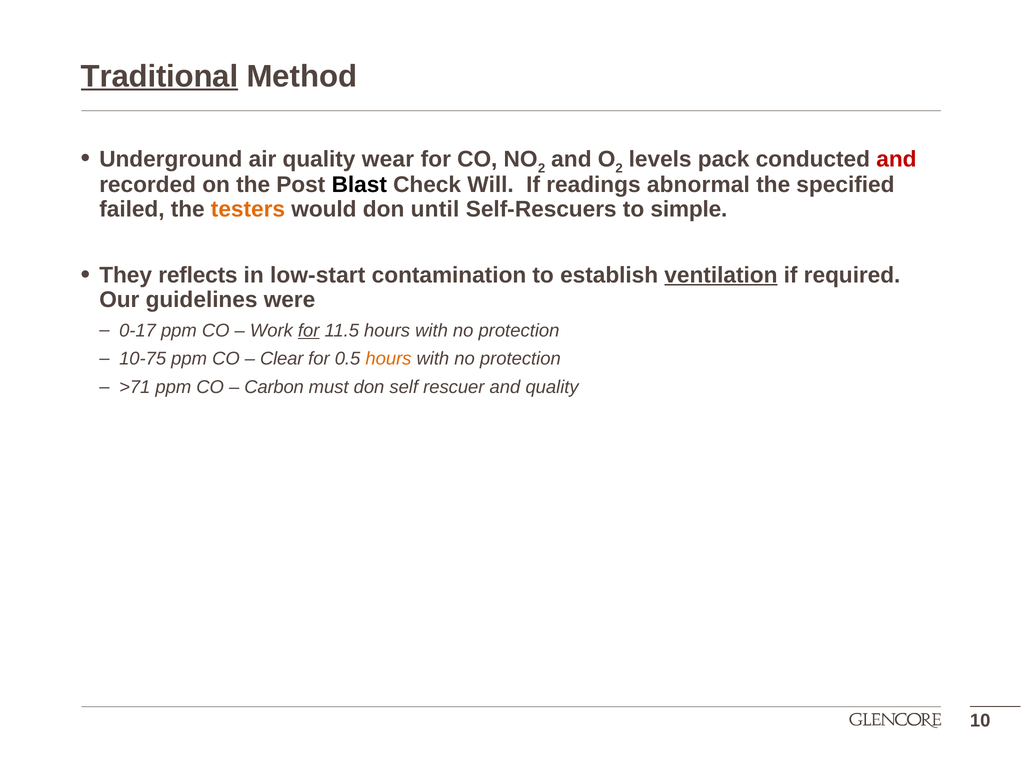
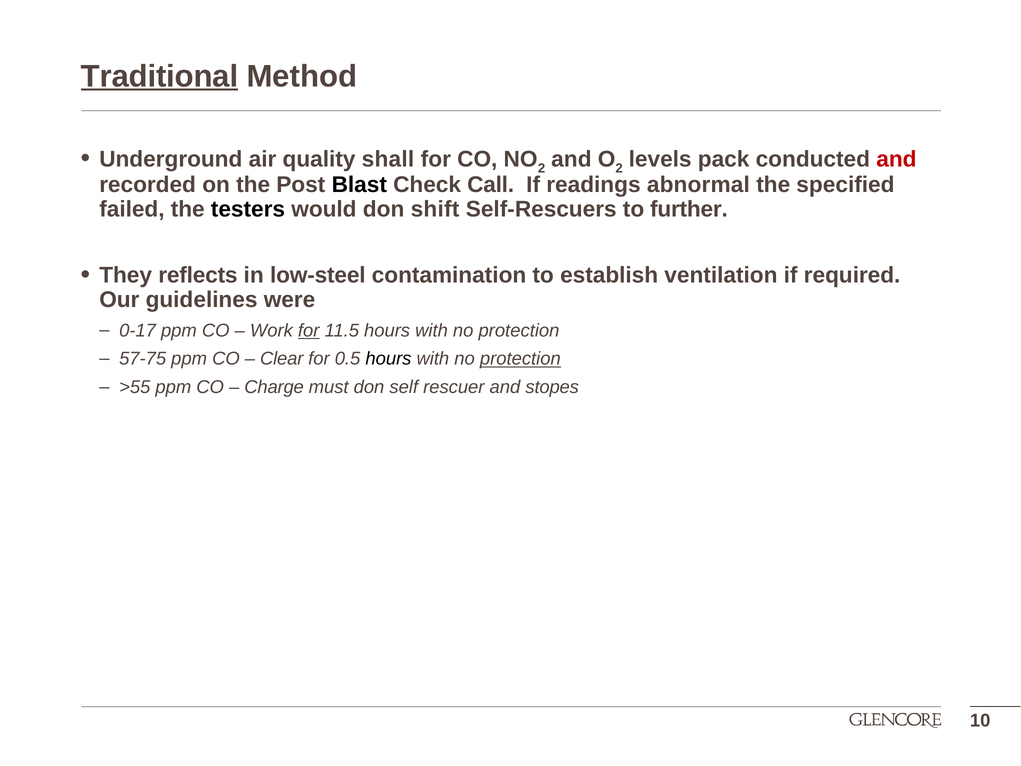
wear: wear -> shall (388, 159)
Will: Will -> Call (491, 185)
testers colour: orange -> black (248, 209)
until: until -> shift (435, 209)
simple: simple -> further (689, 209)
low-start: low-start -> low-steel (318, 275)
ventilation underline: present -> none (721, 275)
10-75: 10-75 -> 57-75 (143, 359)
hours colour: orange -> black (388, 359)
protection underline: none -> present (520, 359)
>71: >71 -> >55 (135, 387)
Carbon: Carbon -> Charge (274, 387)
and quality: quality -> stopes (552, 387)
